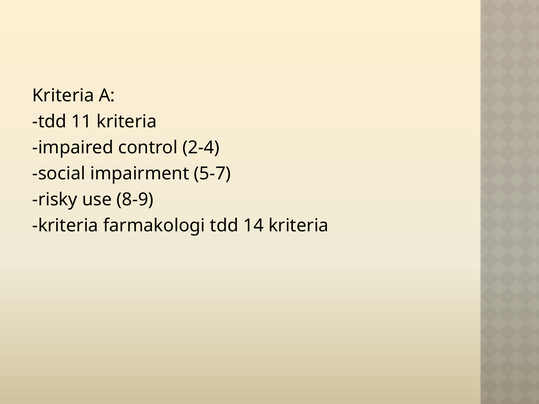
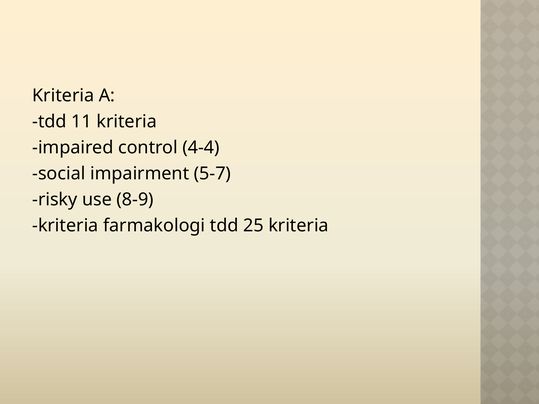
2-4: 2-4 -> 4-4 (201, 148)
14: 14 -> 25 (253, 226)
